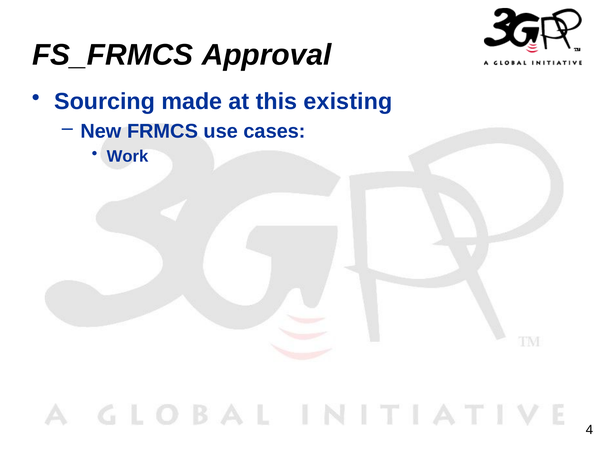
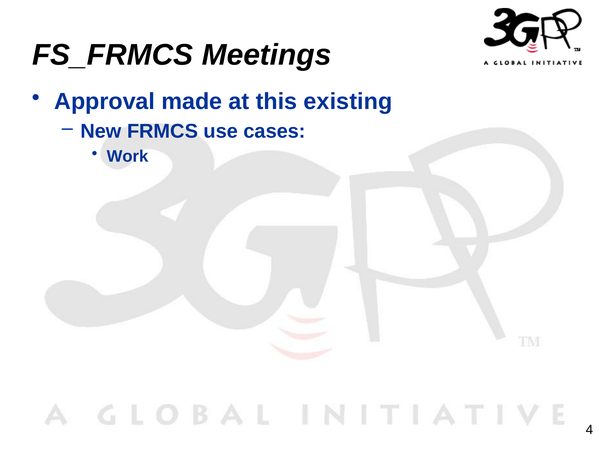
Approval: Approval -> Meetings (267, 55)
Sourcing: Sourcing -> Approval (105, 102)
